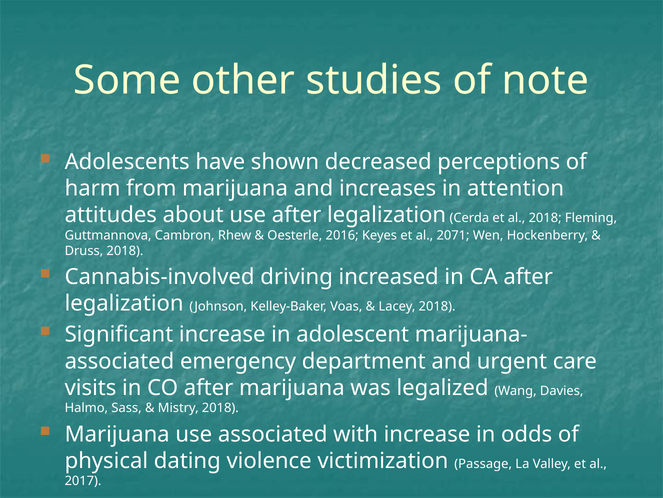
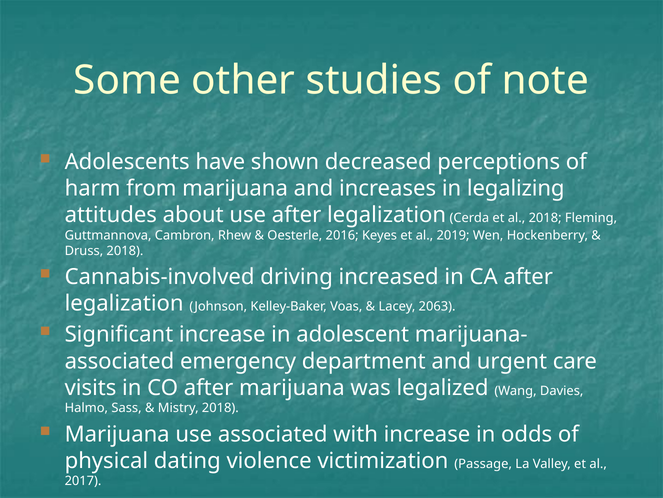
attention: attention -> legalizing (516, 188)
2071: 2071 -> 2019 (453, 235)
Lacey 2018: 2018 -> 2063 (437, 306)
